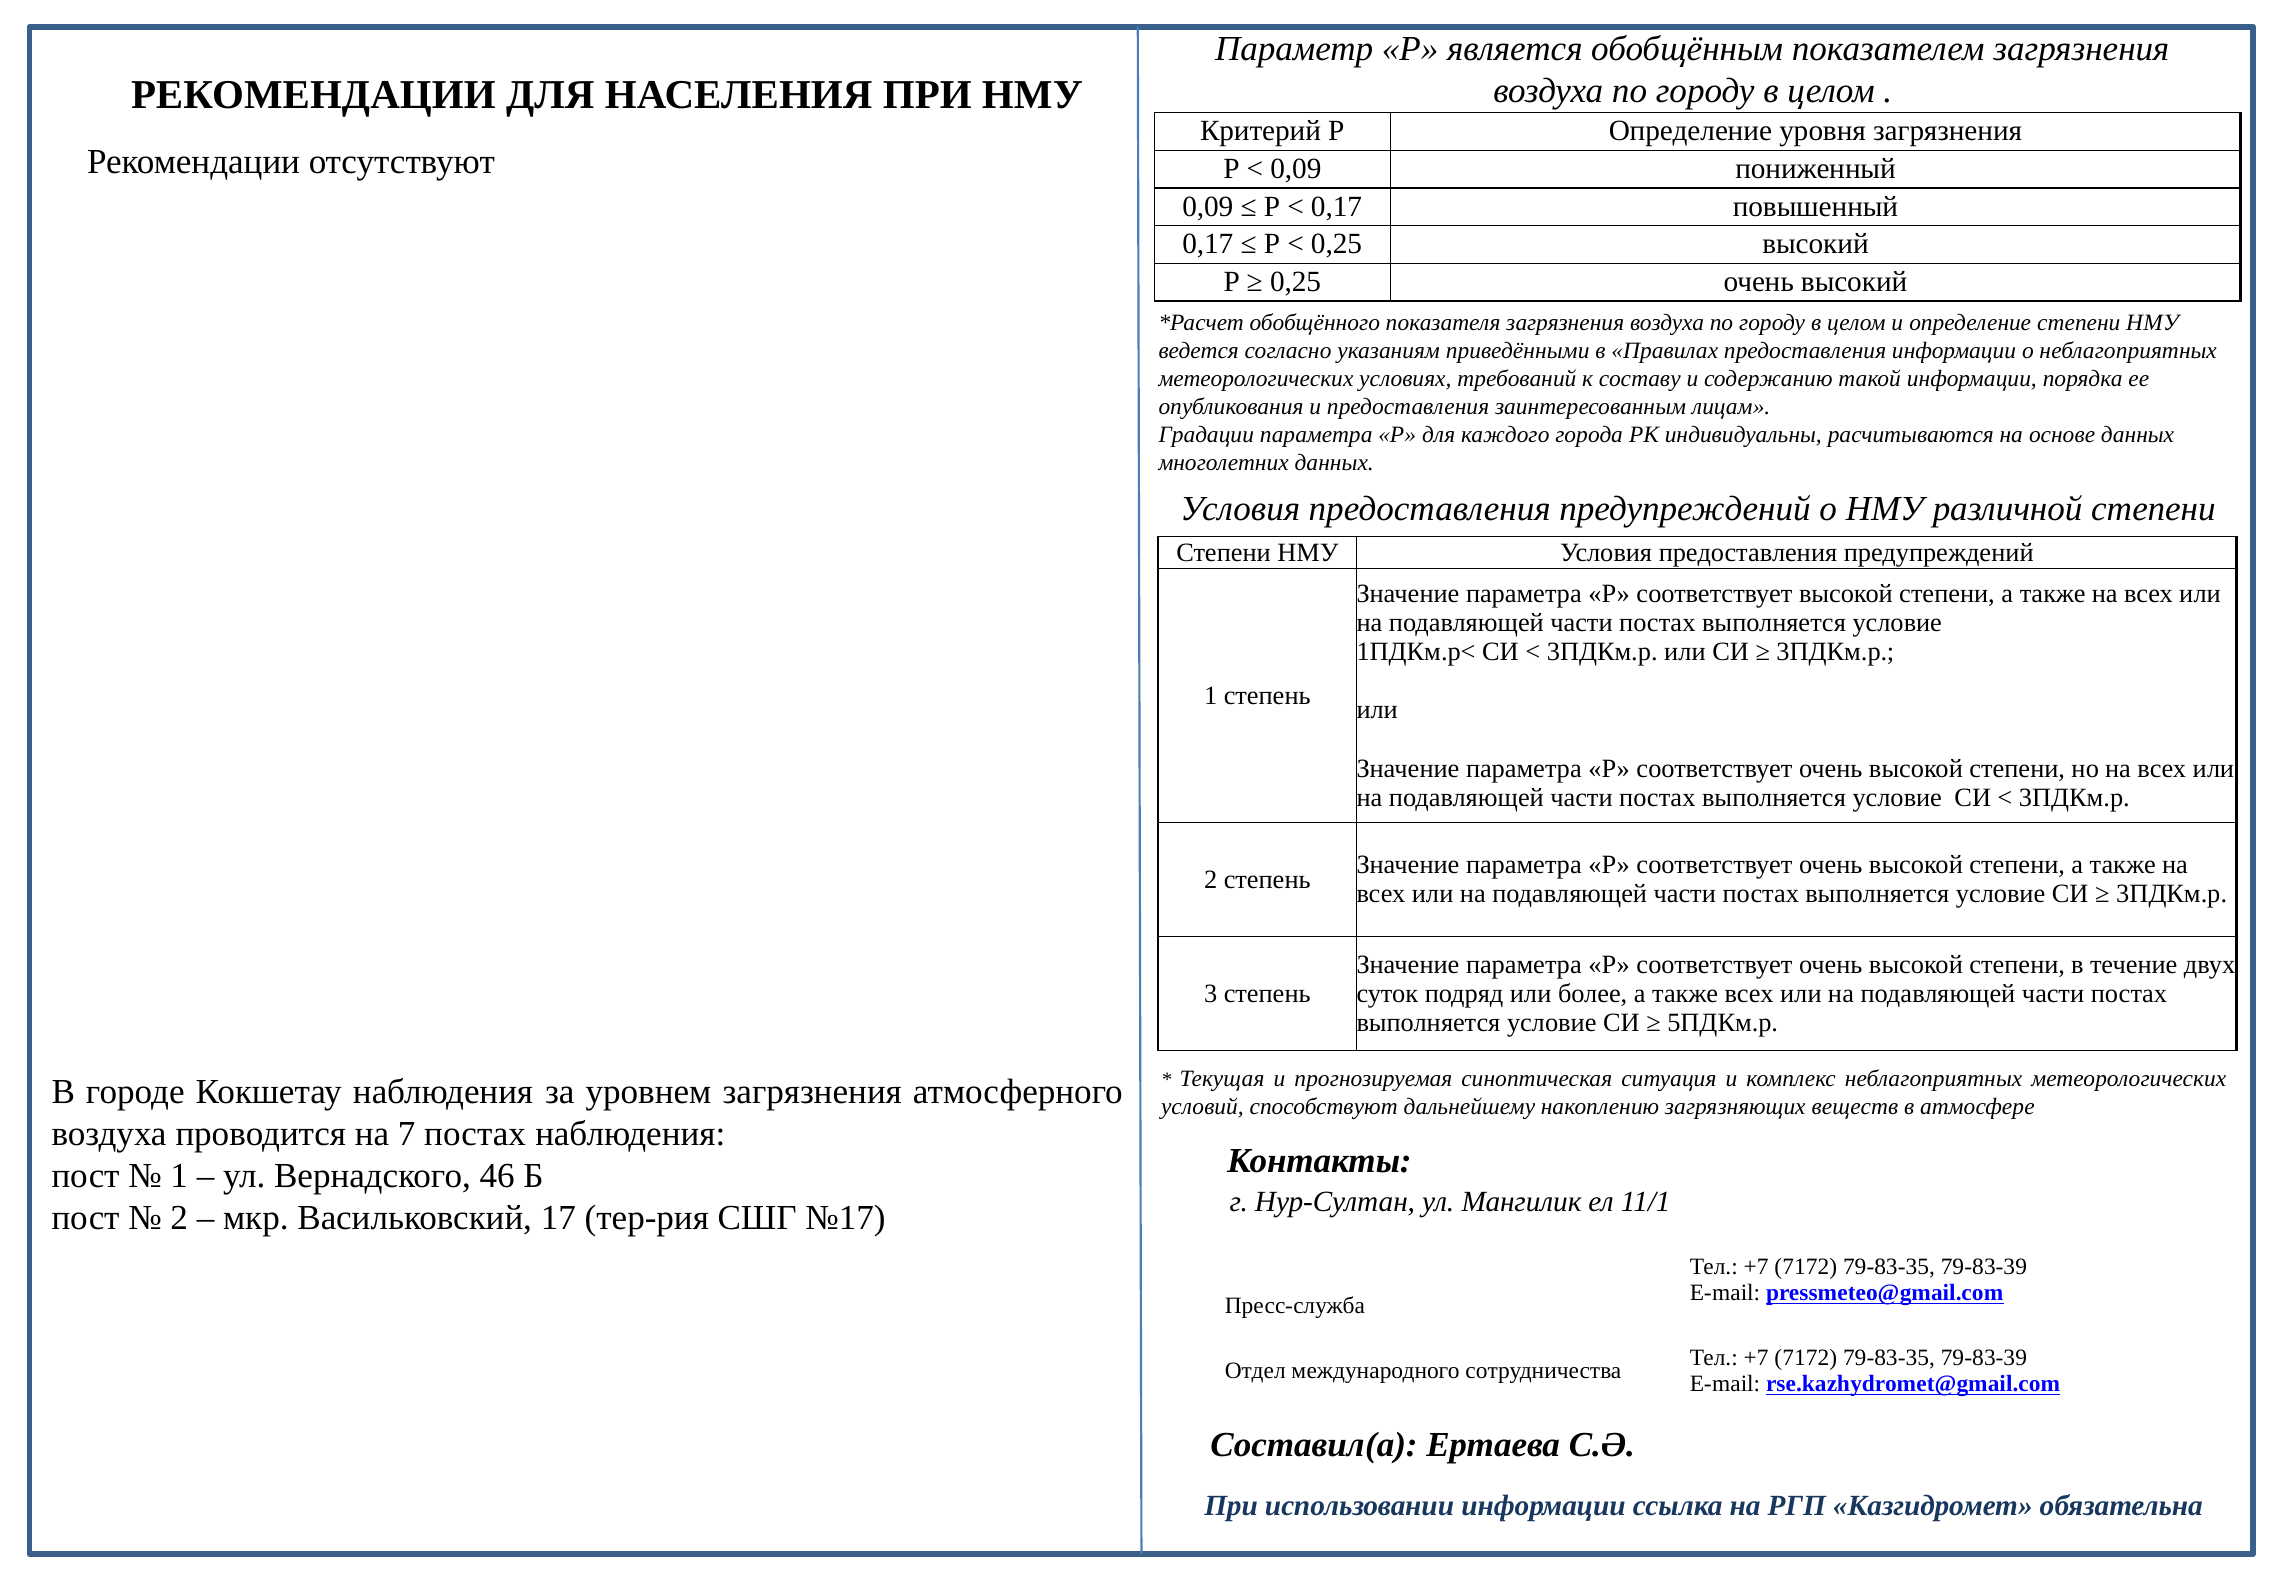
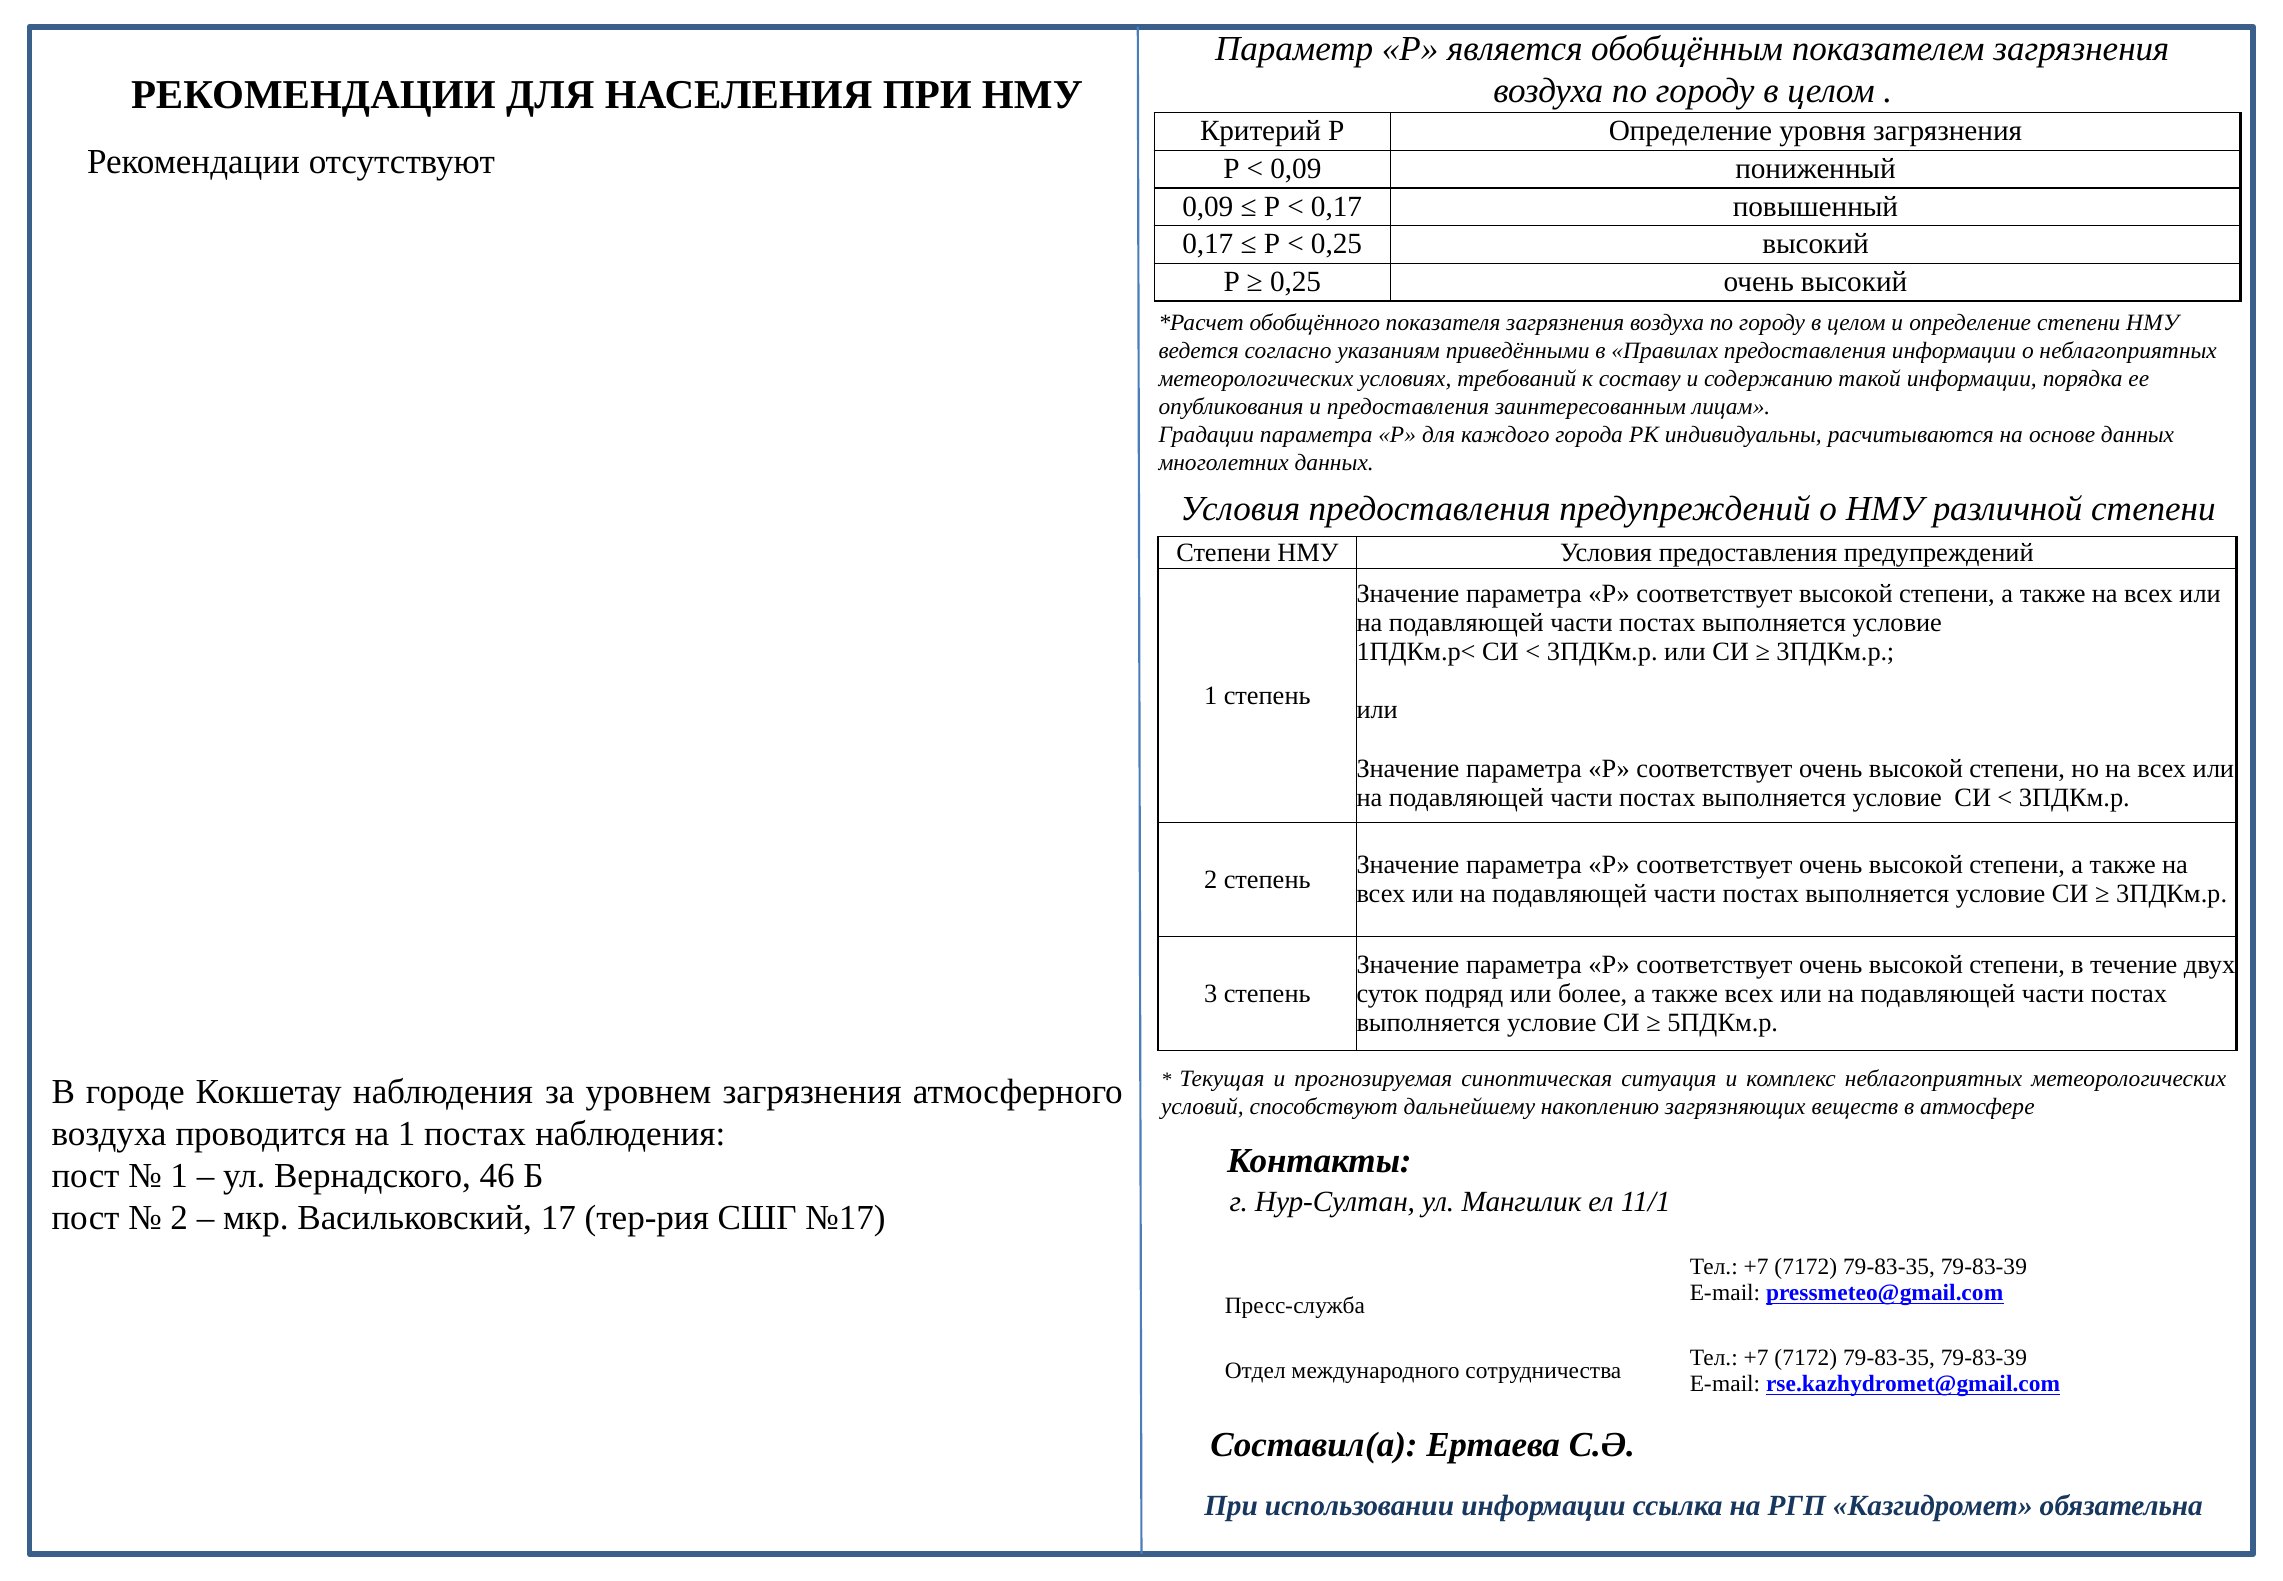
на 7: 7 -> 1 (407, 1133)
